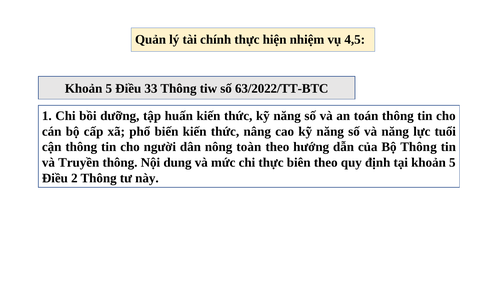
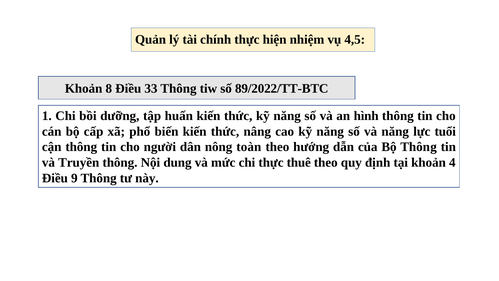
5: 5 -> 8 (109, 88)
63/2022/TT-BTC: 63/2022/TT-BTC -> 89/2022/TT-BTC (282, 88)
toán: toán -> hình (366, 116)
biên: biên -> thuê (299, 162)
tại khoản 5: 5 -> 4 (452, 162)
2: 2 -> 9 (74, 178)
